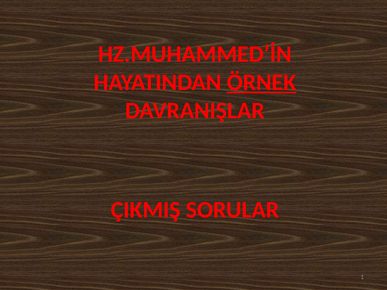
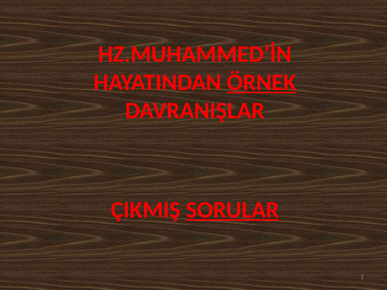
SORULAR underline: none -> present (233, 210)
